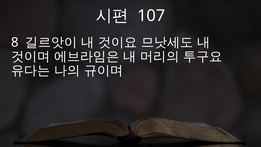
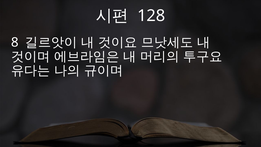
107: 107 -> 128 (151, 16)
